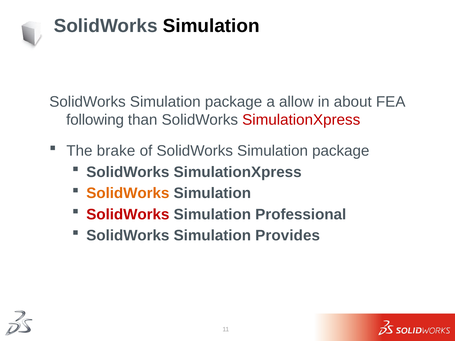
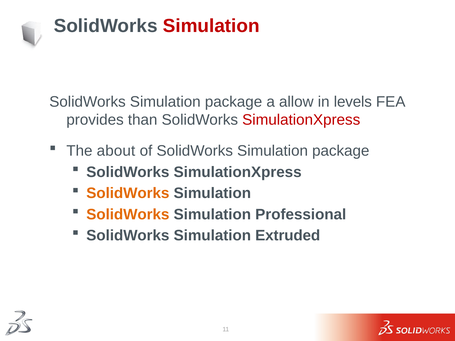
Simulation colour: black -> red (211, 26)
about: about -> levels (353, 102)
following: following -> provides (95, 120)
brake: brake -> about (116, 151)
SolidWorks colour: red -> orange (128, 215)
Provides: Provides -> Extruded (288, 236)
